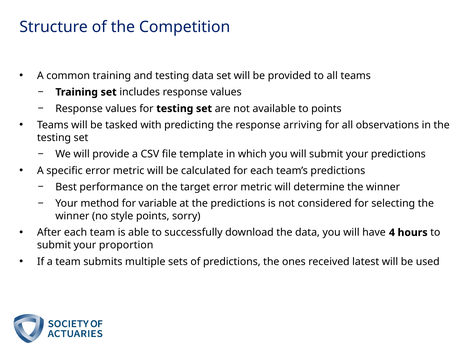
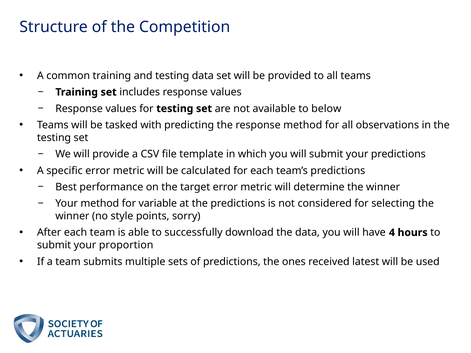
to points: points -> below (326, 109)
response arriving: arriving -> method (303, 125)
